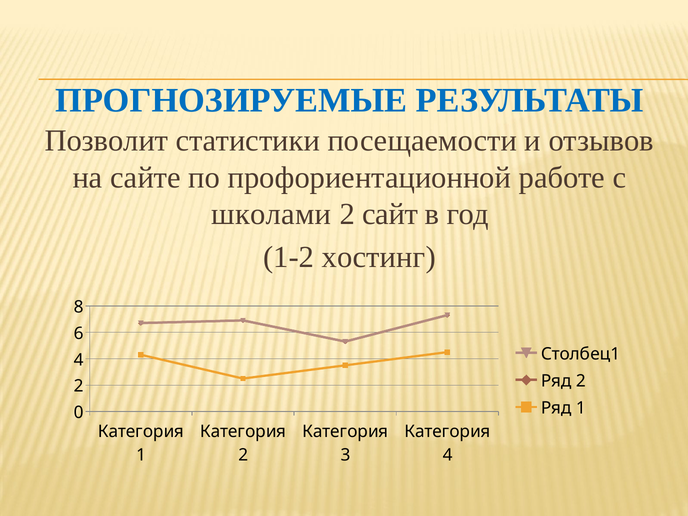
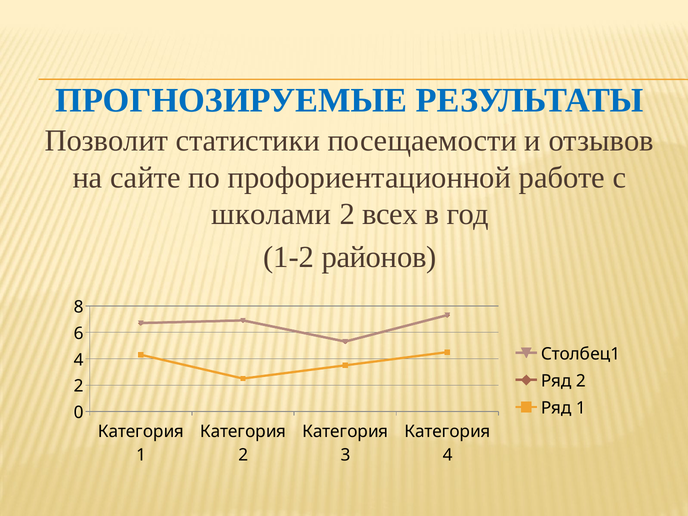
сайт: сайт -> всех (390, 214)
хостинг: хостинг -> районов (379, 257)
